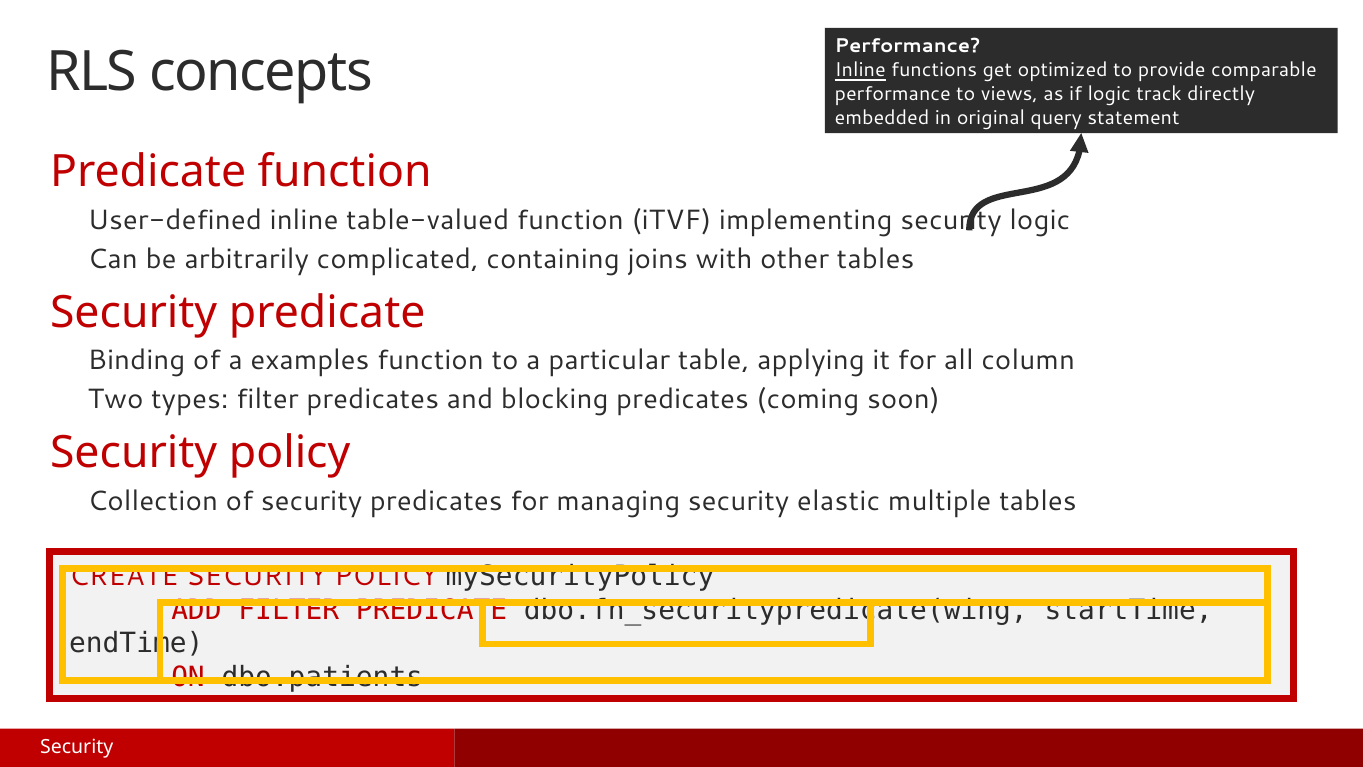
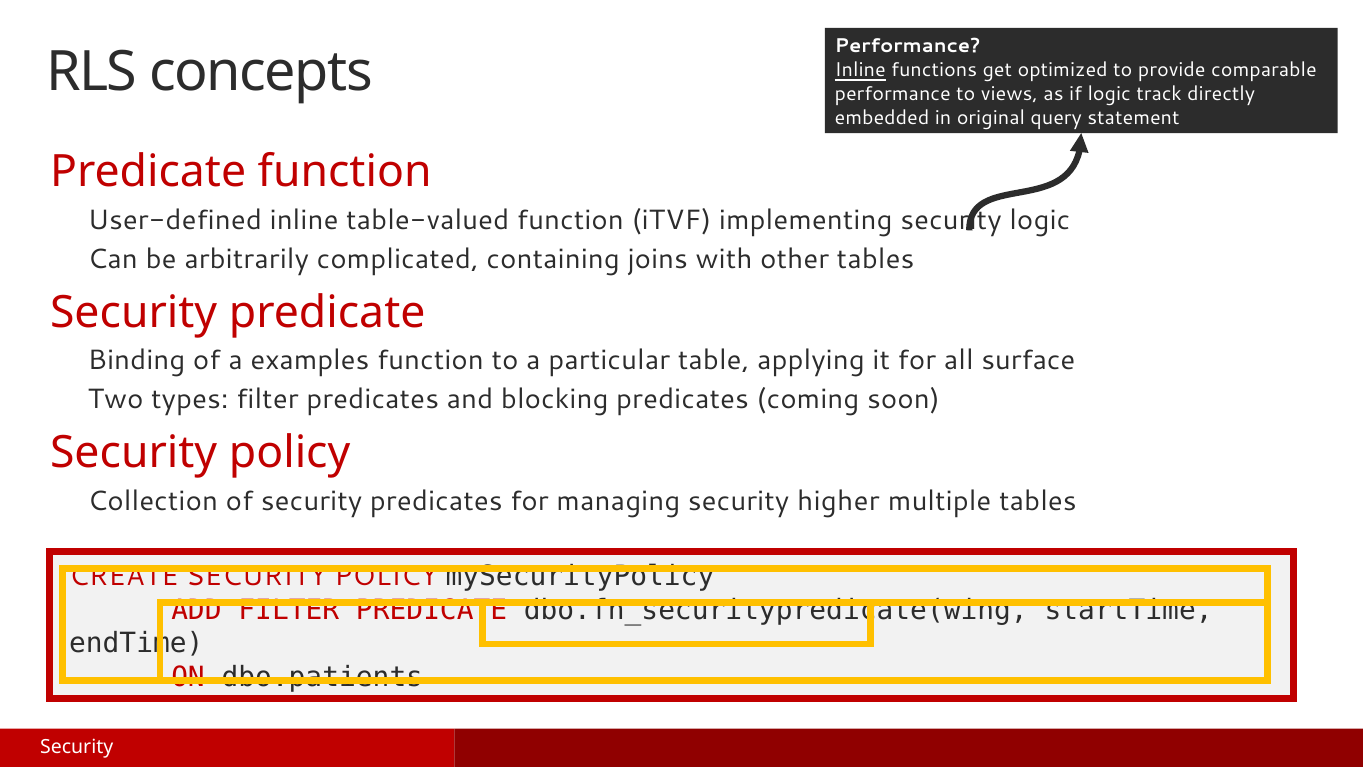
column: column -> surface (1028, 360)
elastic: elastic -> higher (838, 501)
